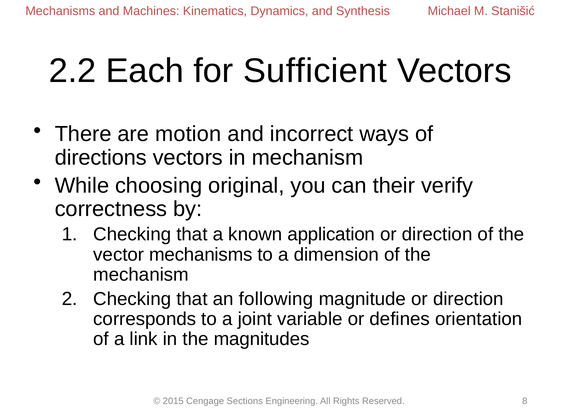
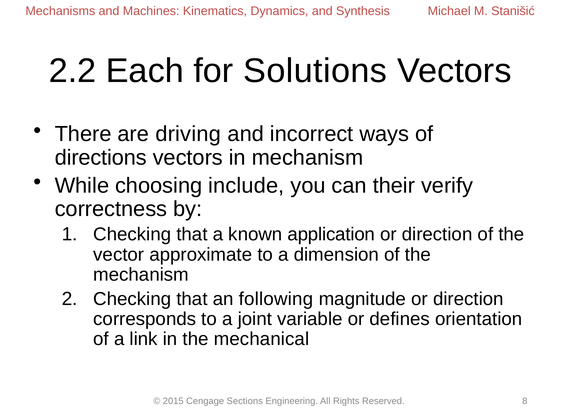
Sufficient: Sufficient -> Solutions (315, 71)
motion: motion -> driving (188, 134)
original: original -> include (246, 186)
vector mechanisms: mechanisms -> approximate (201, 255)
magnitudes: magnitudes -> mechanical (261, 340)
